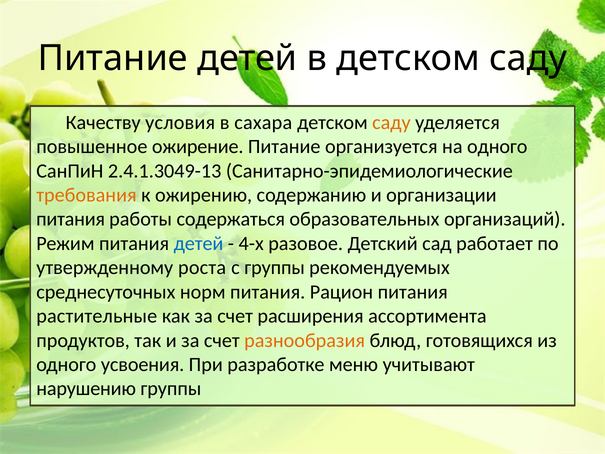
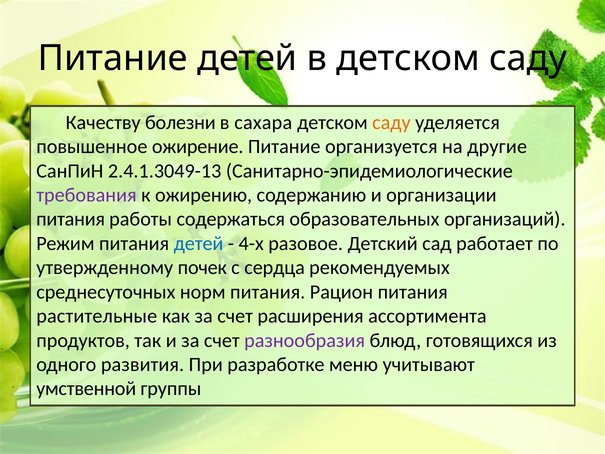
условия: условия -> болезни (180, 122)
на одного: одного -> другие (497, 147)
требования colour: orange -> purple (86, 195)
роста: роста -> почек (202, 268)
с группы: группы -> сердца (275, 268)
разнообразия colour: orange -> purple (305, 340)
усвоения: усвоения -> развития (143, 364)
нарушению: нарушению -> умственной (86, 389)
